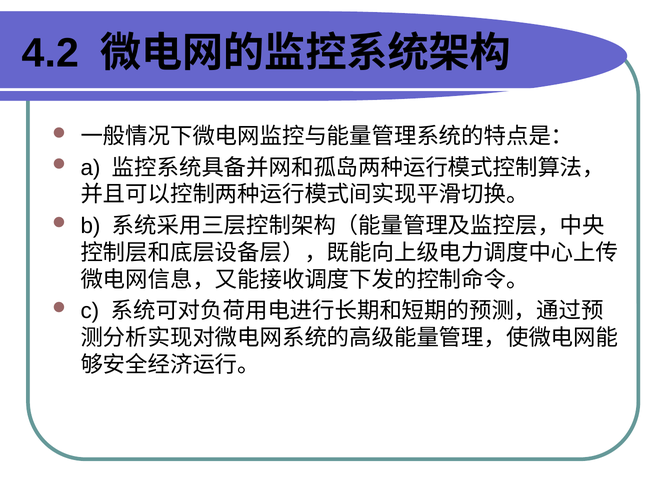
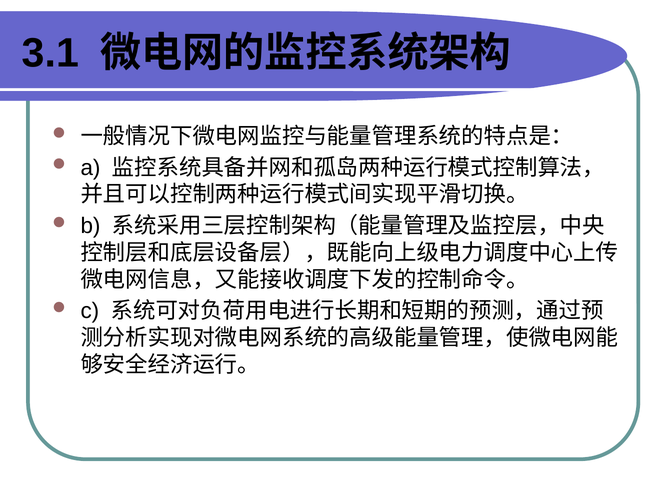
4.2: 4.2 -> 3.1 (50, 53)
